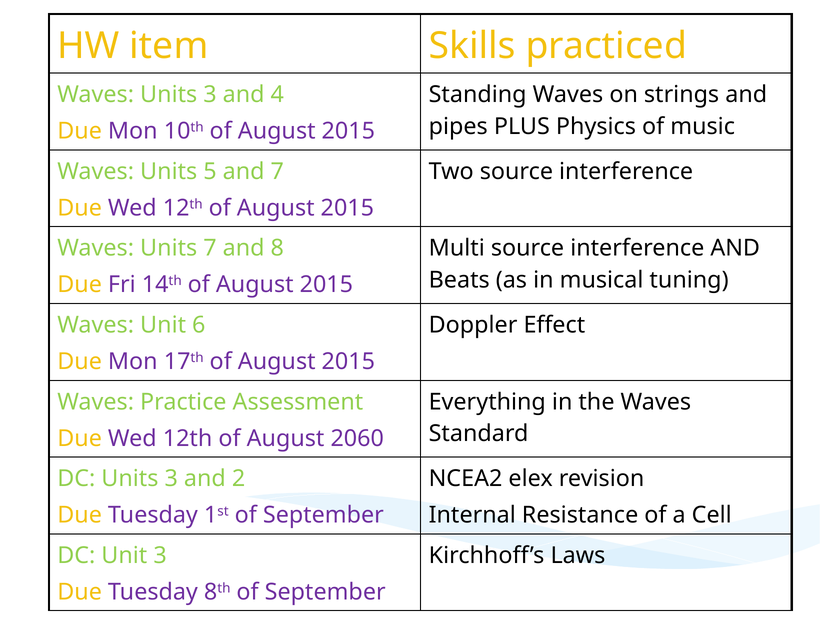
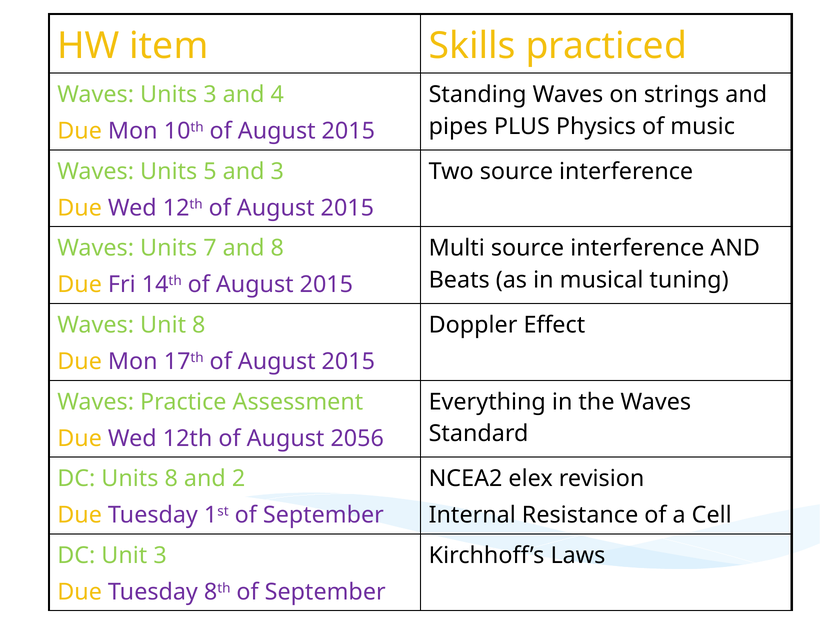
and 7: 7 -> 3 (277, 172)
Unit 6: 6 -> 8 (199, 325)
2060: 2060 -> 2056 (357, 439)
DC Units 3: 3 -> 8 (171, 479)
